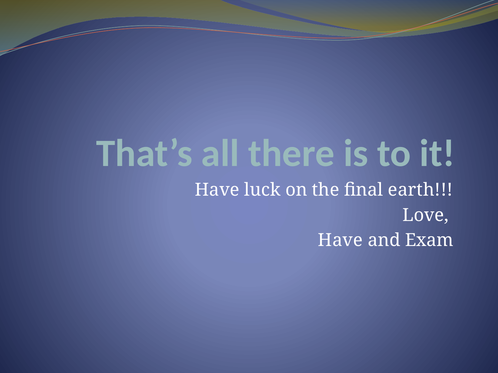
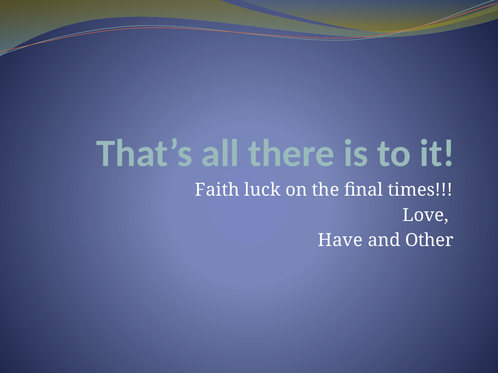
Have: Have -> Faith (217, 190)
earth: earth -> times (420, 190)
Exam: Exam -> Other (429, 241)
